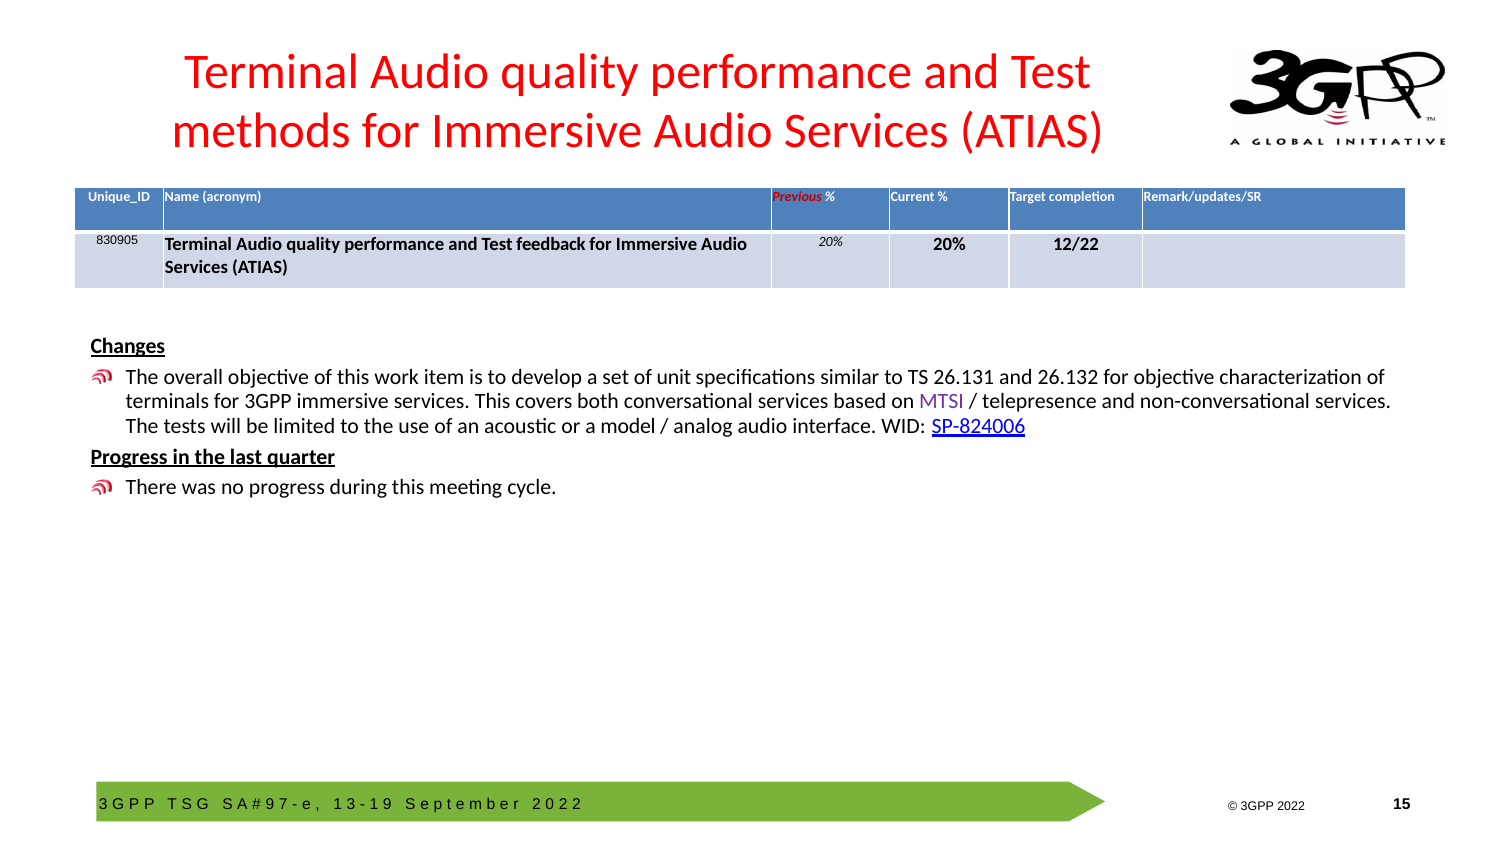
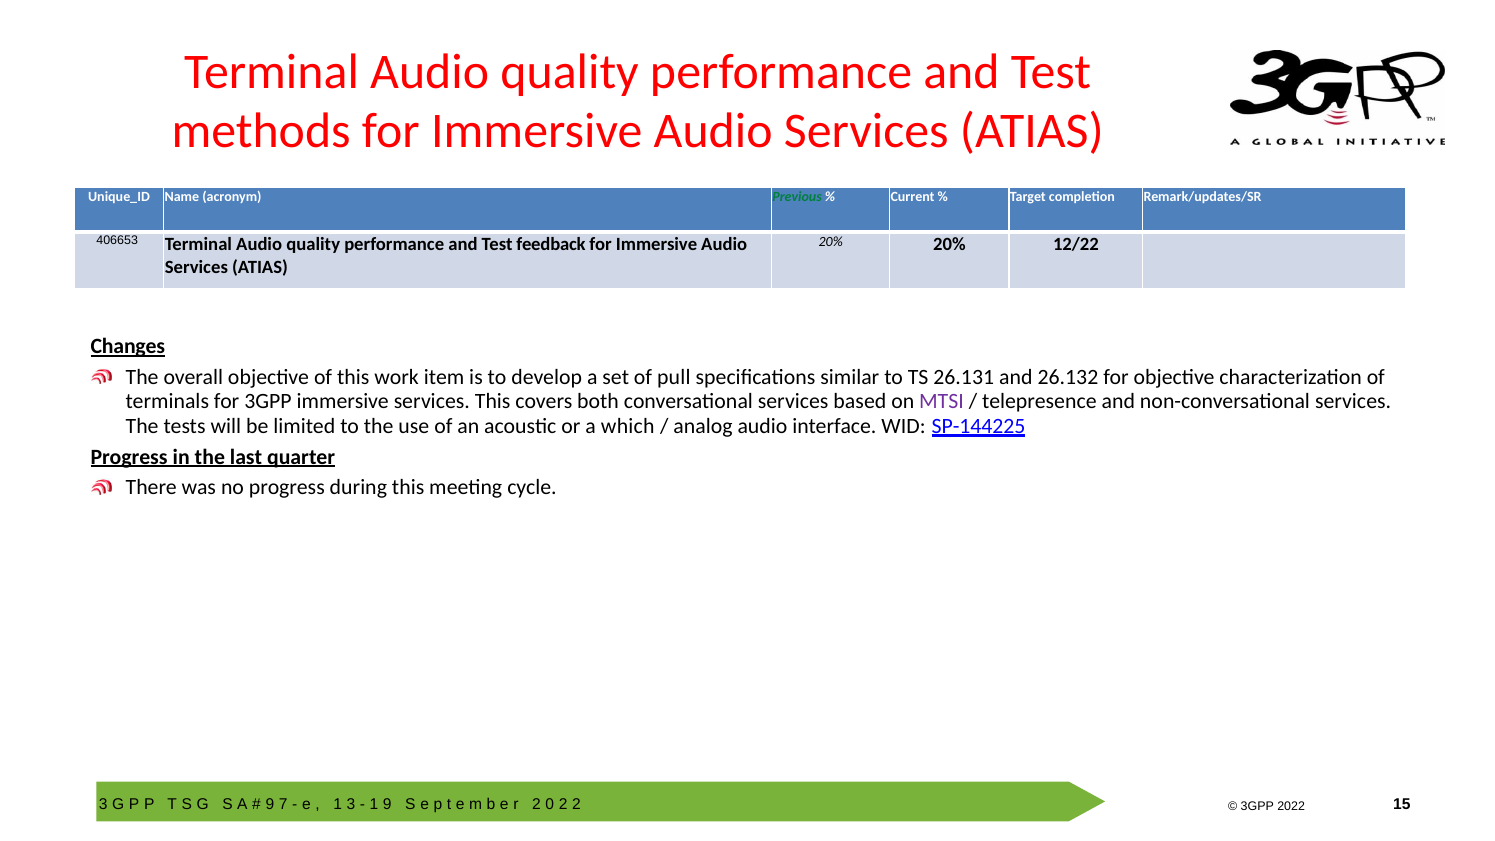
Previous colour: red -> green (797, 197)
830905: 830905 -> 406653 (117, 240)
unit: unit -> pull (674, 377)
model: model -> which (628, 426)
SP-824006: SP-824006 -> SP-144225 (979, 426)
